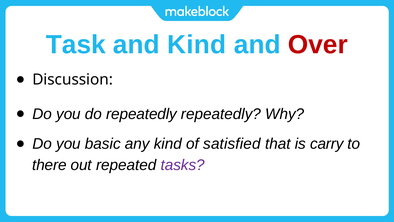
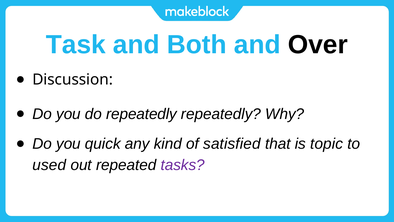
and Kind: Kind -> Both (197, 45)
Over colour: red -> black (318, 45)
basic: basic -> quick (103, 144)
carry: carry -> topic (327, 144)
there: there -> used (49, 165)
